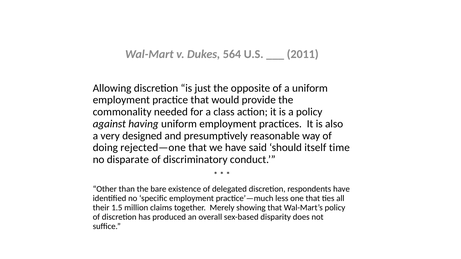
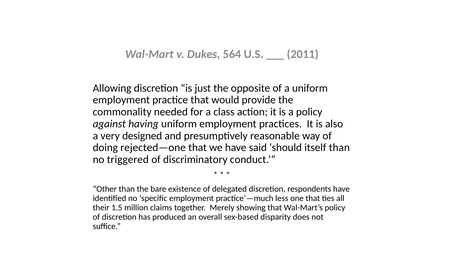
itself time: time -> than (339, 148)
disparate: disparate -> triggered (128, 160)
